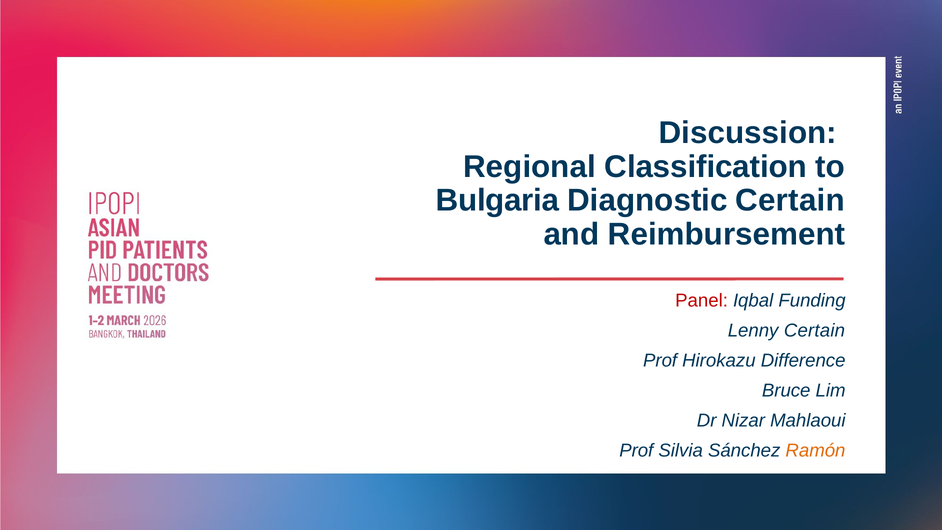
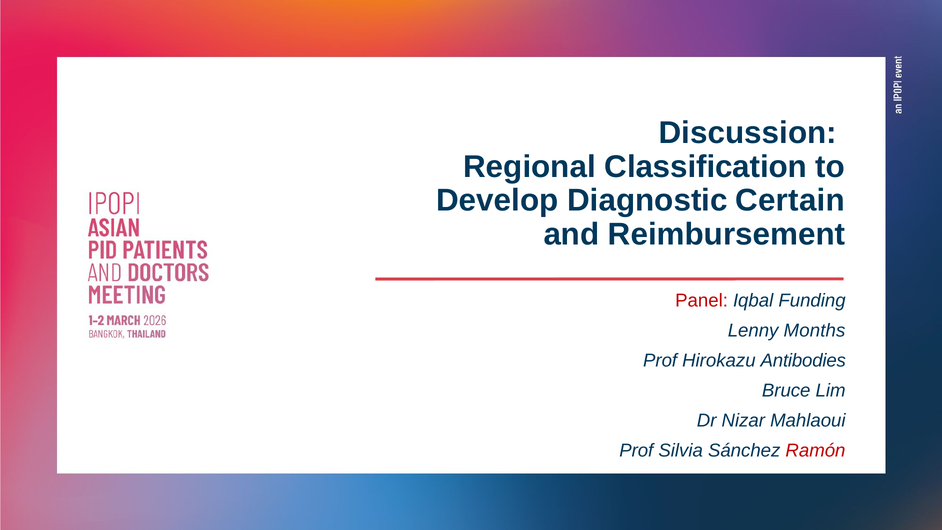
Bulgaria: Bulgaria -> Develop (497, 201)
Lenny Certain: Certain -> Months (815, 330)
Difference: Difference -> Antibodies (803, 360)
Ramón colour: orange -> red (815, 450)
